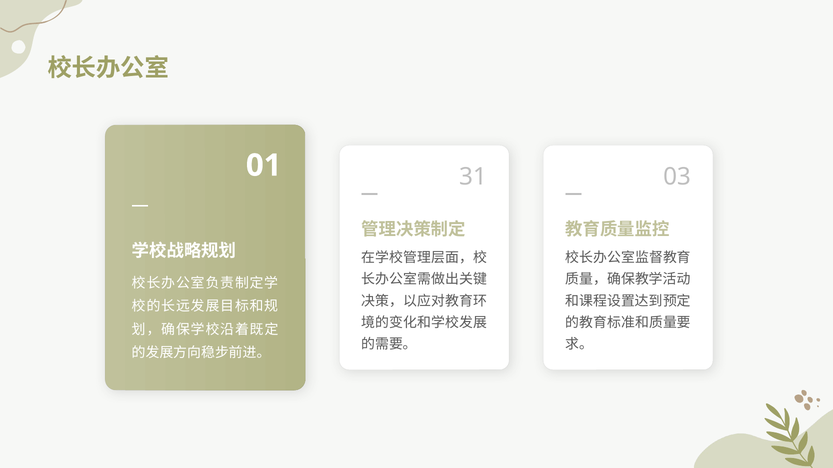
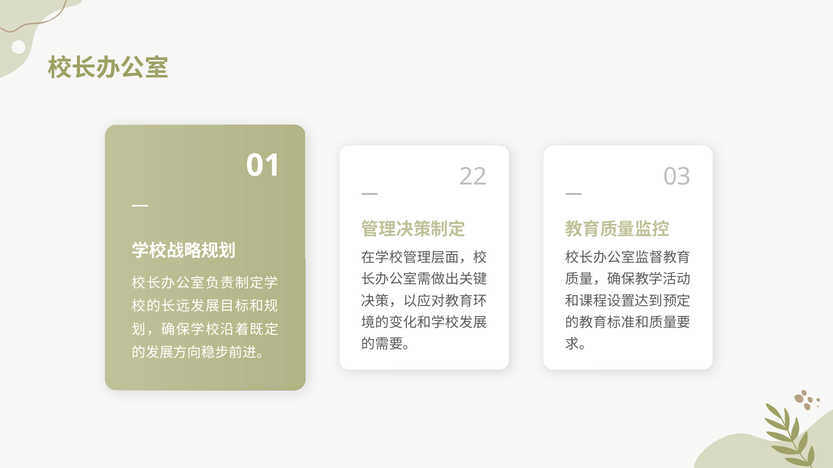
31: 31 -> 22 (473, 177)
